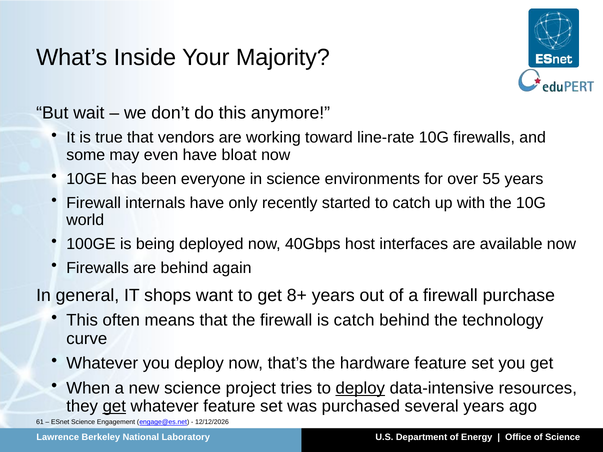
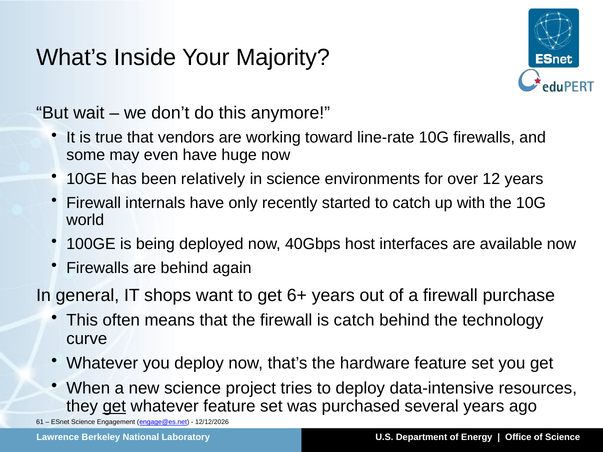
bloat: bloat -> huge (239, 155)
everyone: everyone -> relatively (213, 179)
55: 55 -> 12 (491, 179)
8+: 8+ -> 6+ (297, 295)
deploy underline: present -> none (360, 388)
